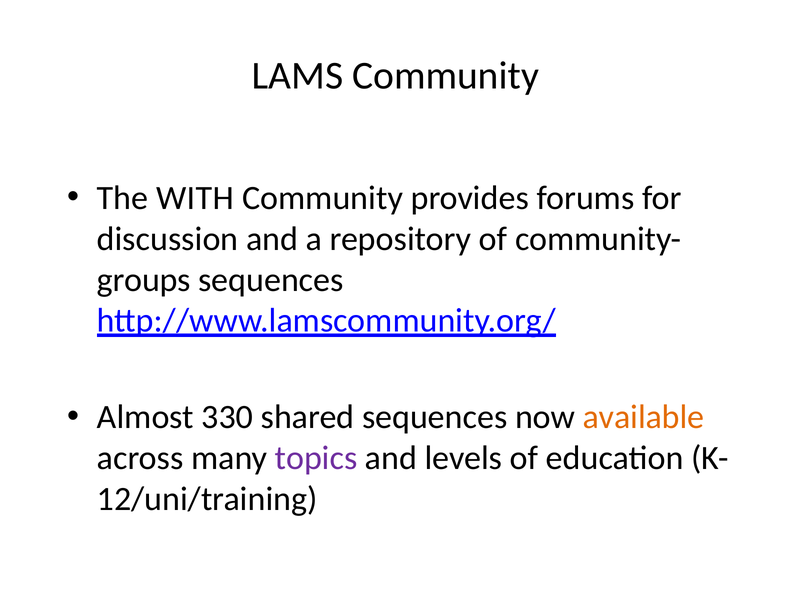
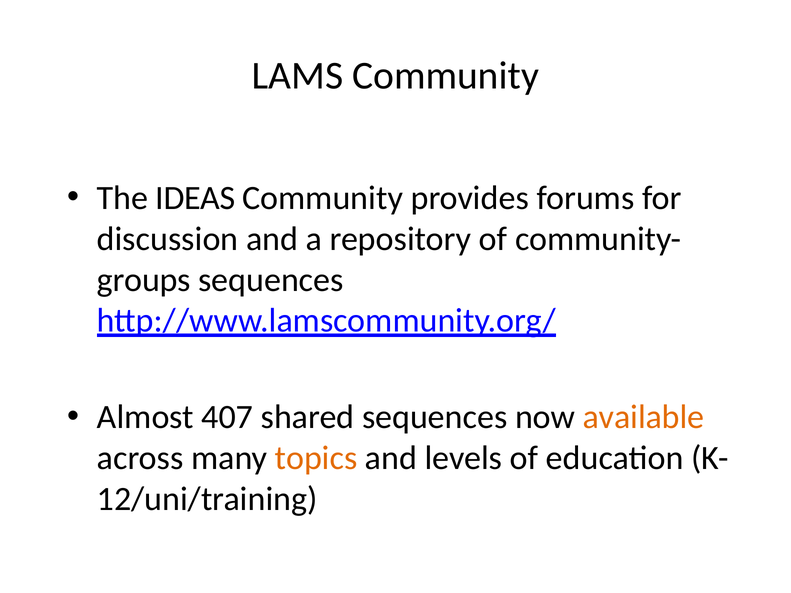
WITH: WITH -> IDEAS (195, 198)
330: 330 -> 407 (227, 417)
topics colour: purple -> orange (316, 458)
